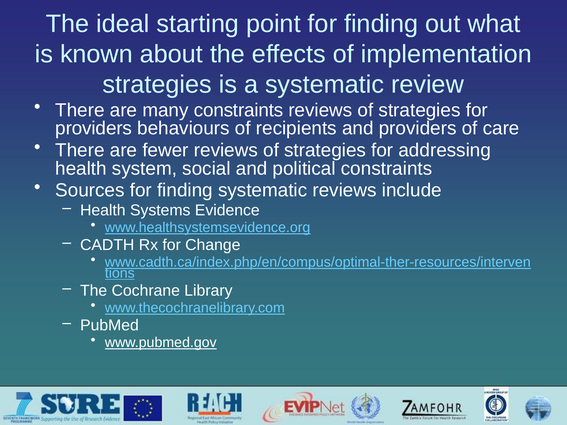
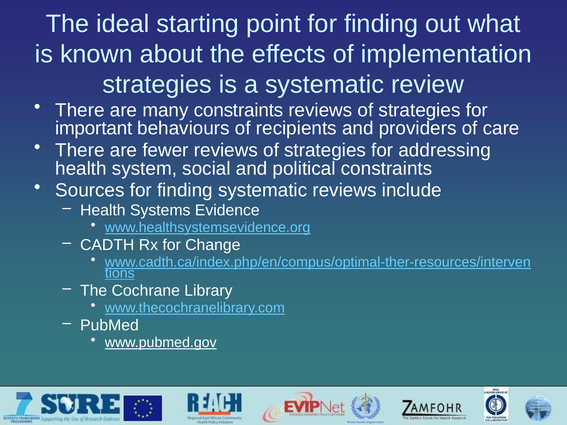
providers: providers -> important (94, 128)
